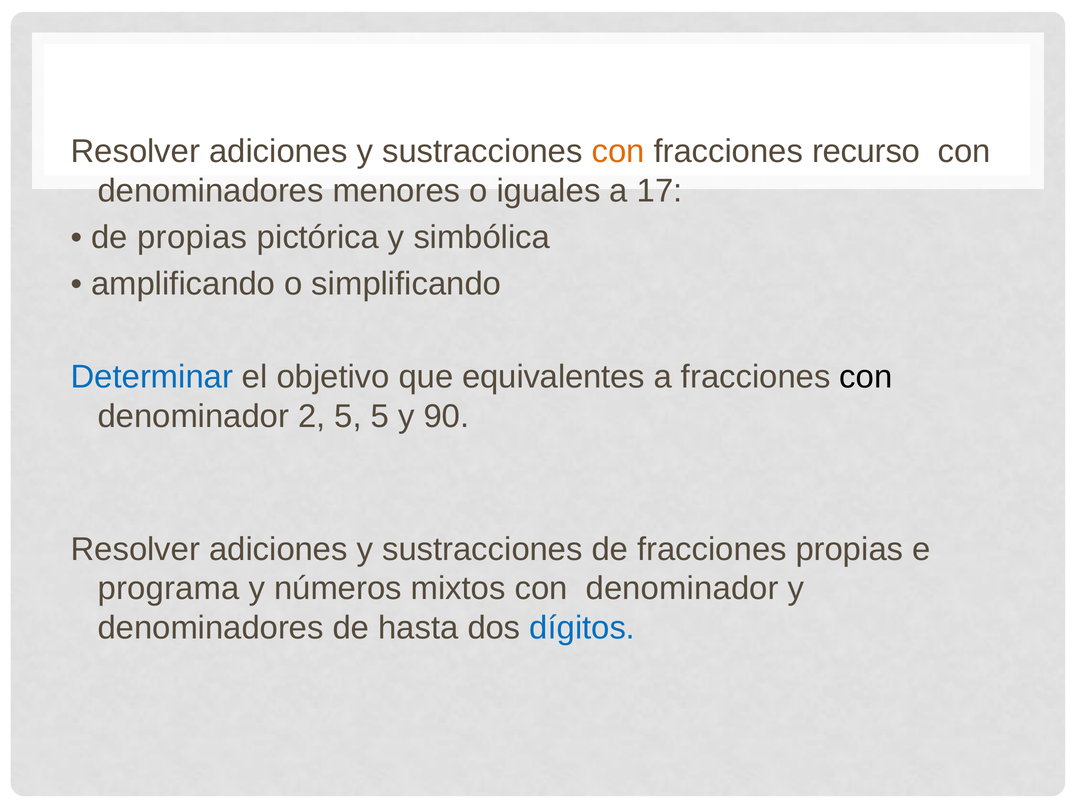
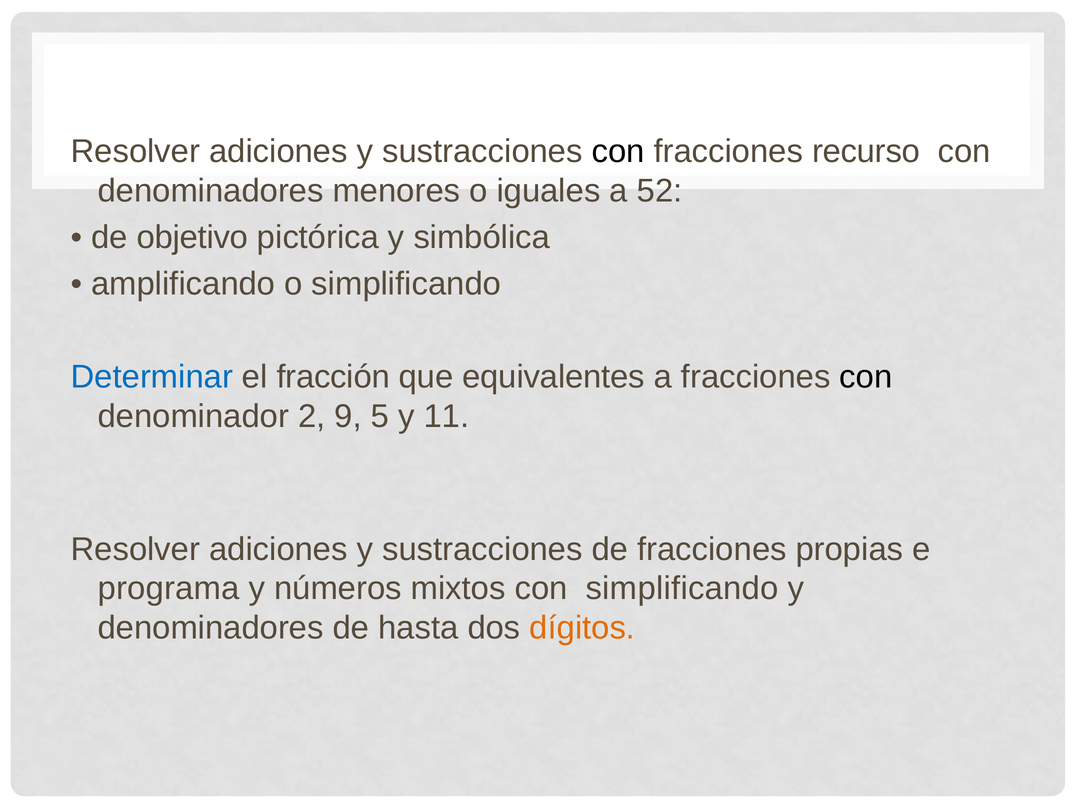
con colour: orange -> black (618, 151)
17: 17 -> 52 (660, 191)
de propias: propias -> objetivo (192, 237)
objetivo: objetivo -> fracción (333, 377)
2 5: 5 -> 9 (348, 417)
90: 90 -> 11 (446, 417)
mixtos con denominador: denominador -> simplificando (682, 589)
dígitos colour: blue -> orange (582, 628)
